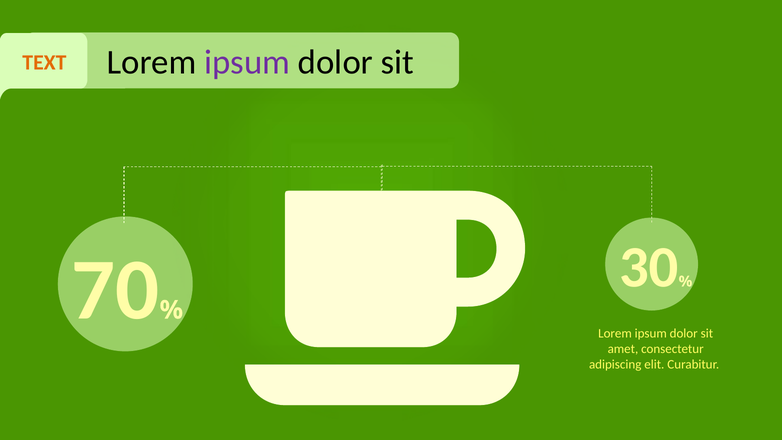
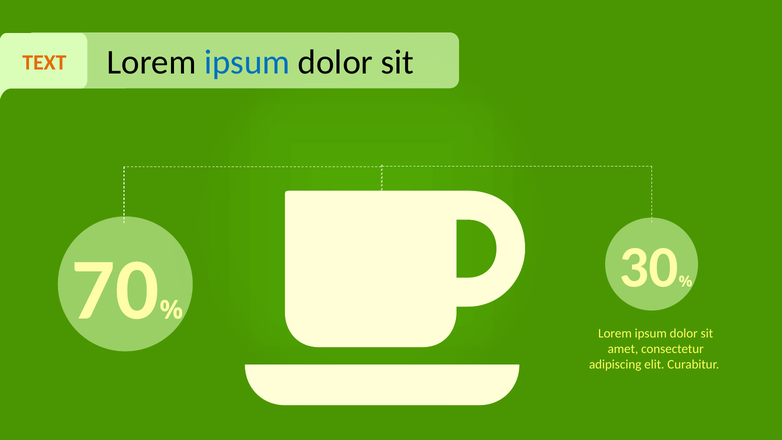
ipsum colour: purple -> blue (247, 62)
